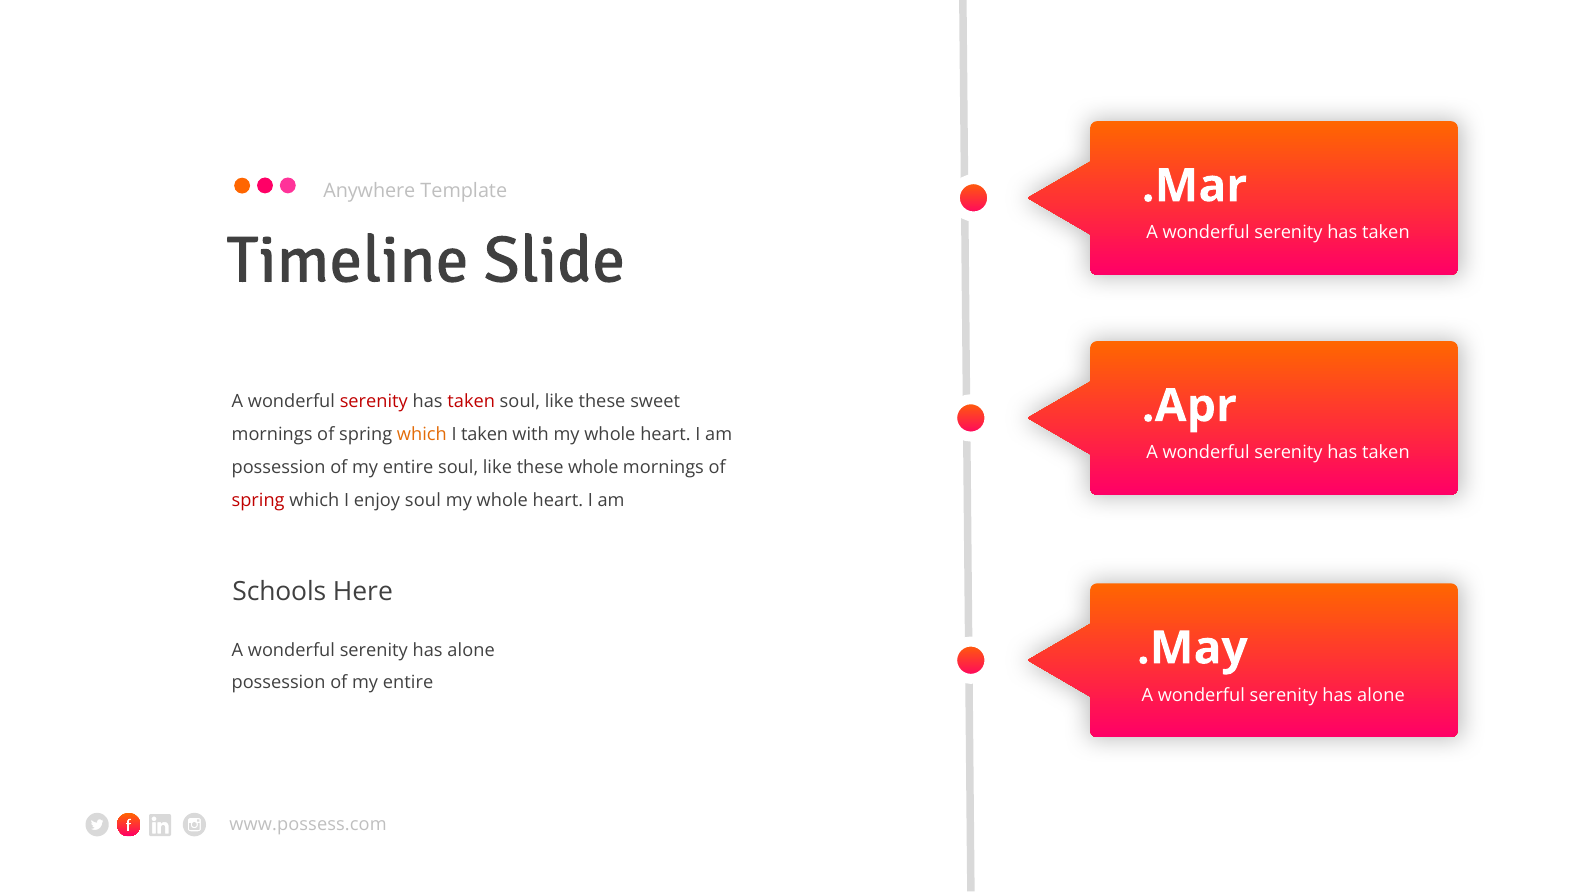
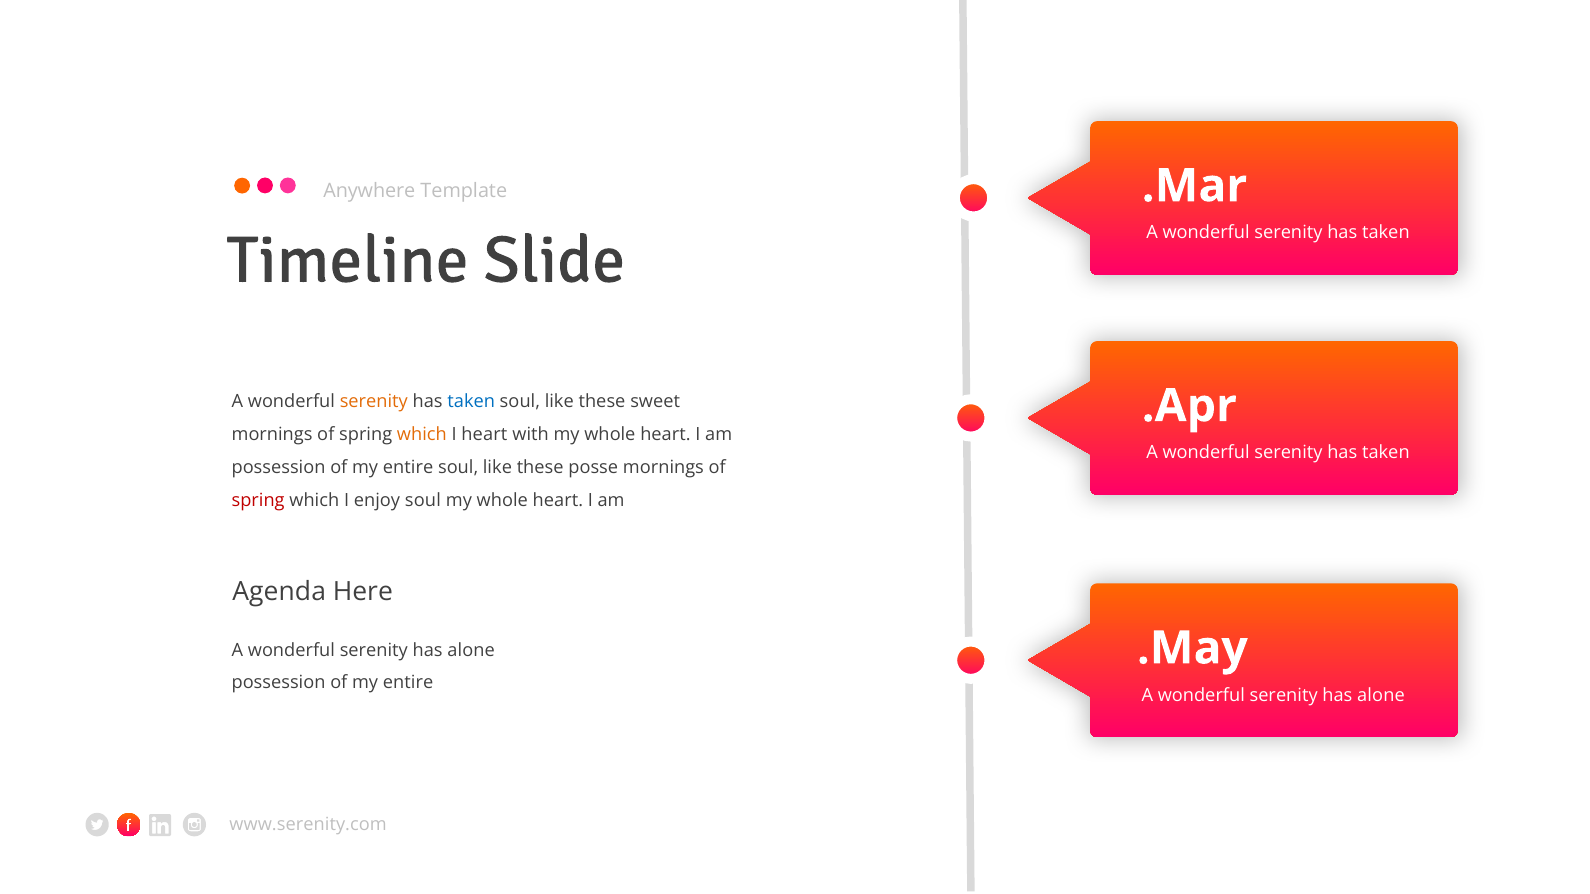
serenity colour: red -> orange (374, 402)
taken colour: red -> blue (471, 402)
I taken: taken -> heart (484, 435)
these whole: whole -> posse (593, 468)
Schools: Schools -> Agenda (279, 592)
www.possess.com: www.possess.com -> www.serenity.com (308, 825)
